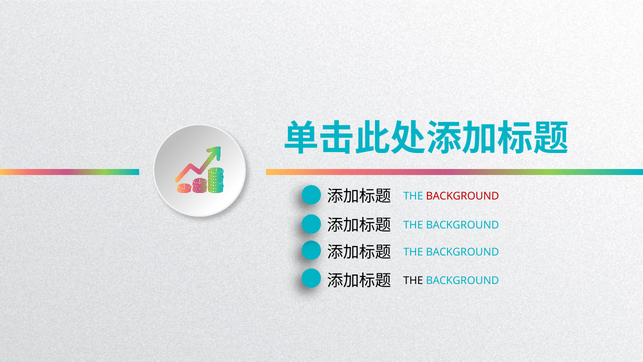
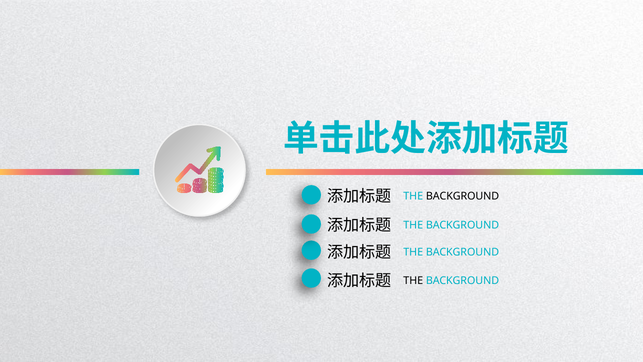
BACKGROUND colour: red -> black (463, 196)
